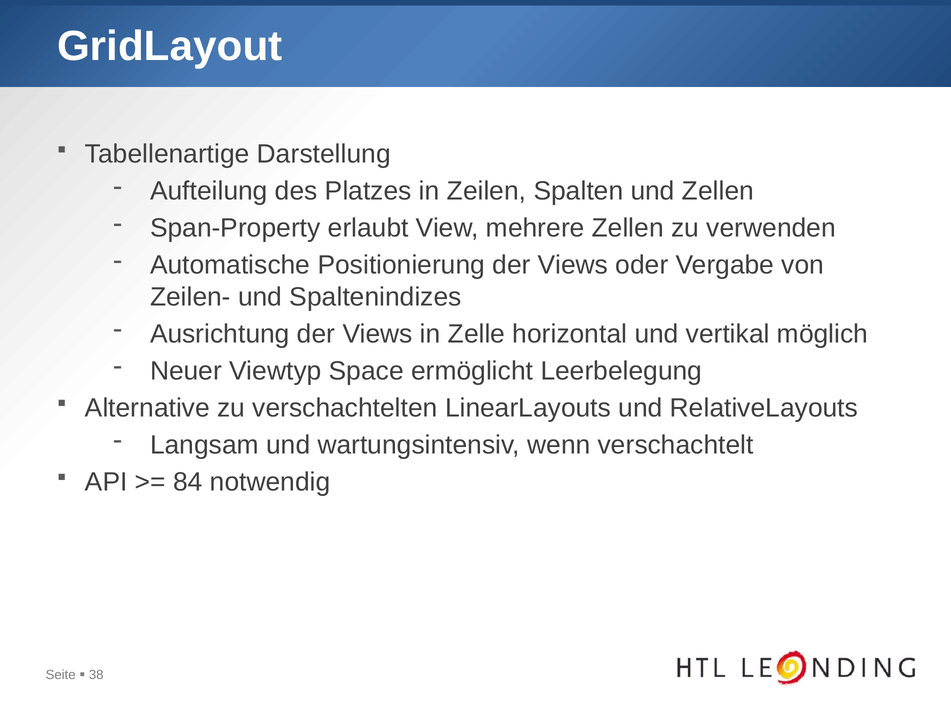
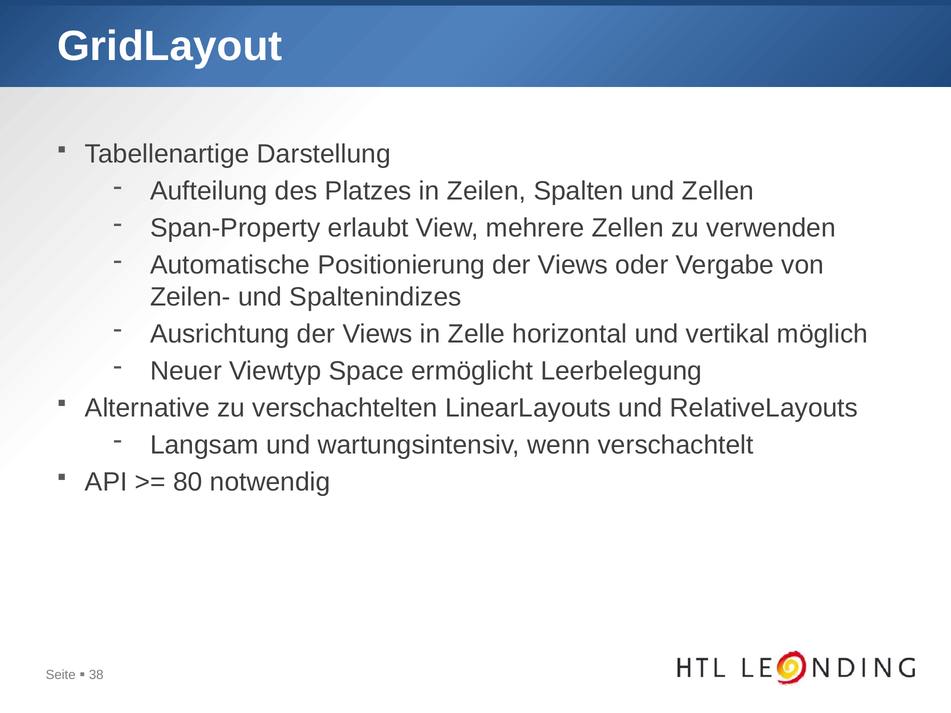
84: 84 -> 80 (188, 482)
